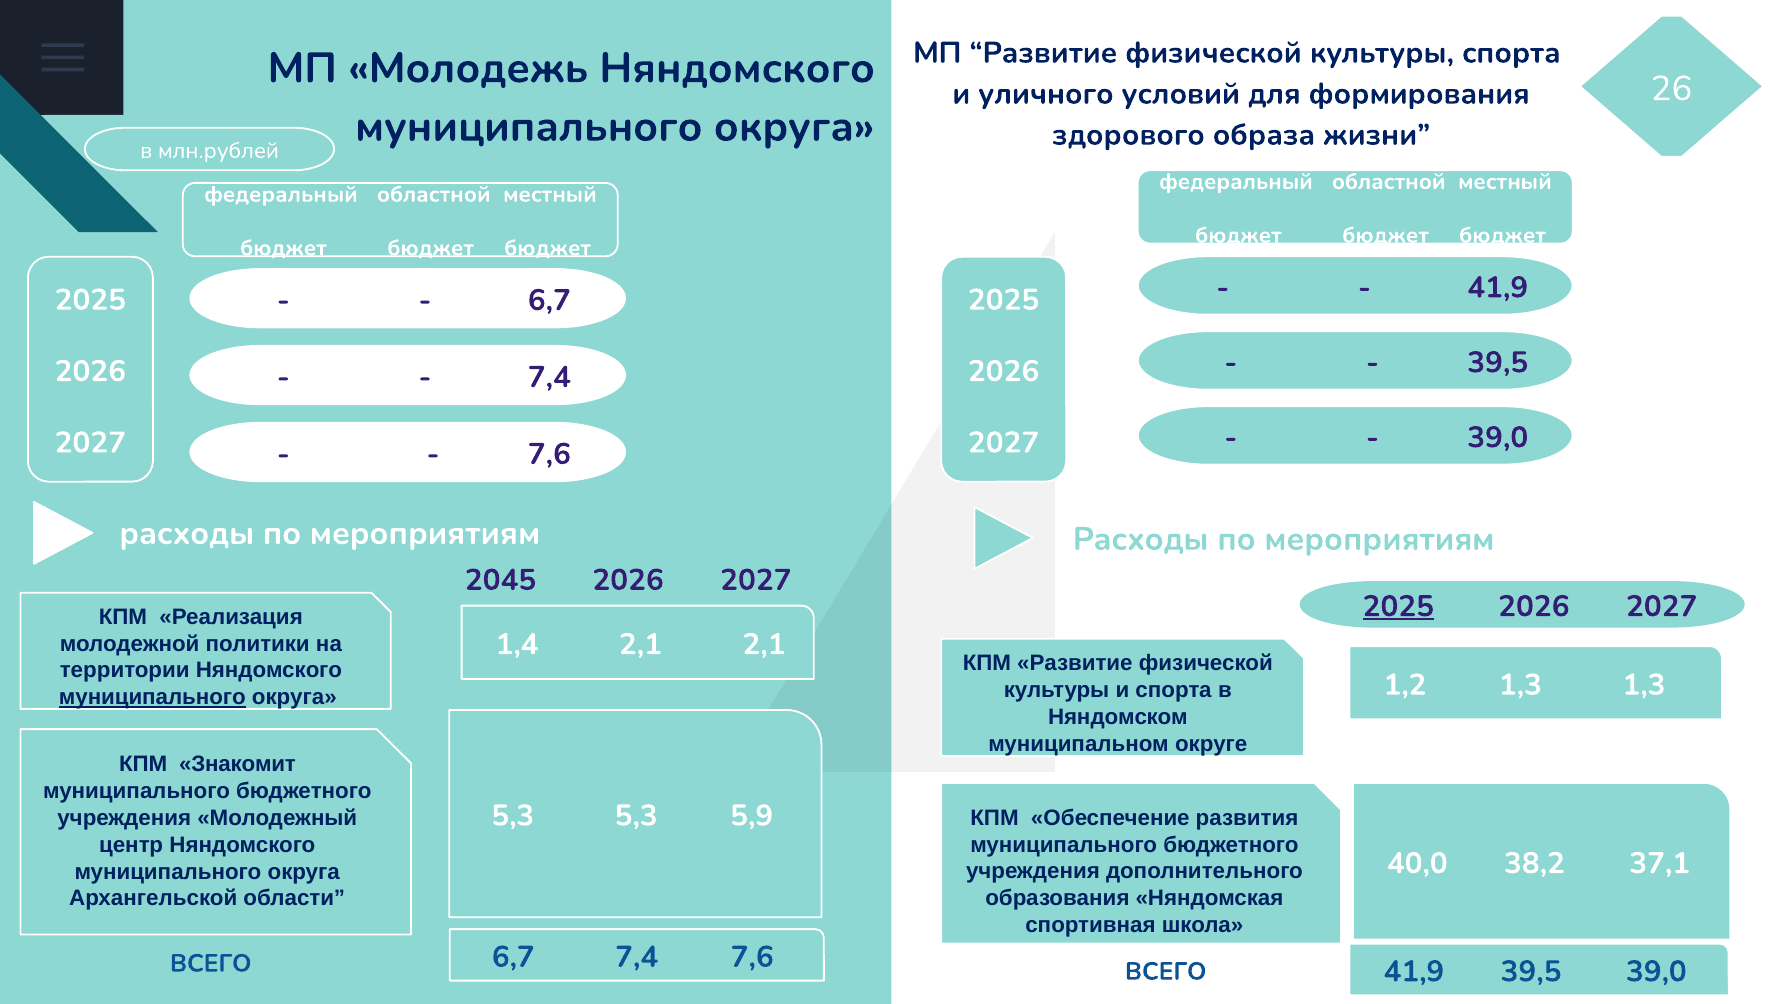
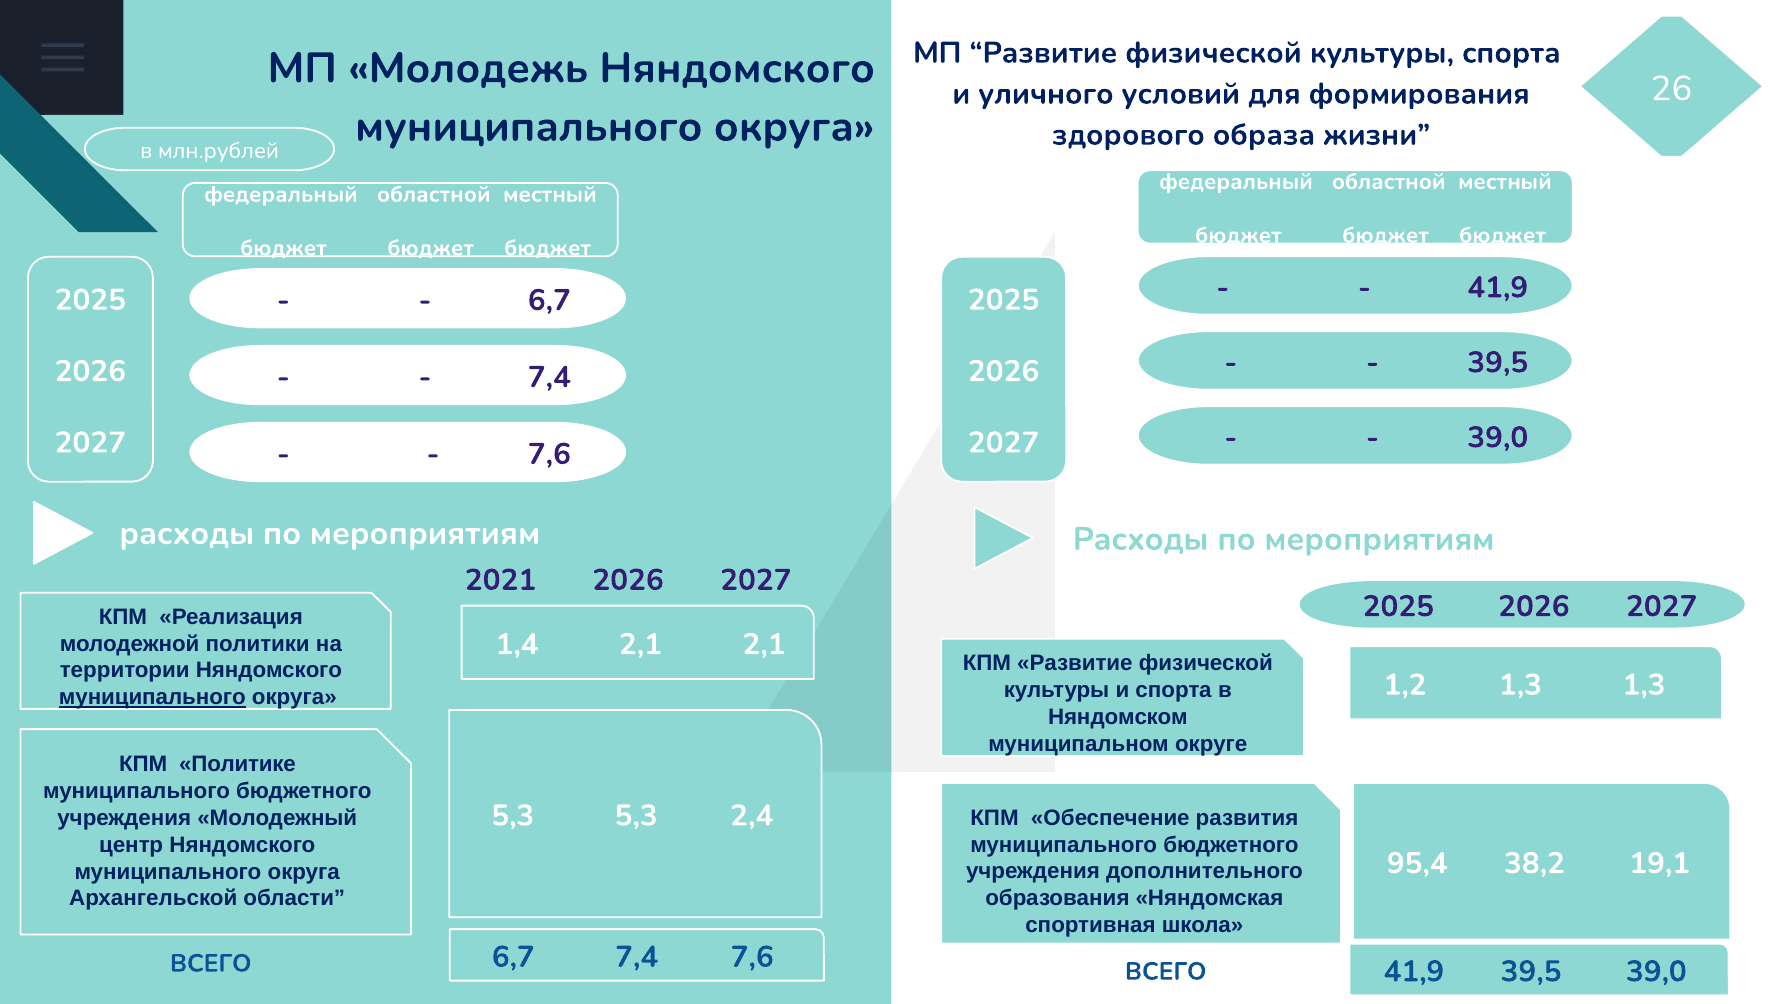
2045: 2045 -> 2021 (501, 580)
2025 underline: present -> none (1398, 607)
Знакомит: Знакомит -> Политике (238, 765)
5,9: 5,9 -> 2,4 (752, 816)
40,0: 40,0 -> 95,4 (1417, 864)
37,1: 37,1 -> 19,1 (1660, 864)
